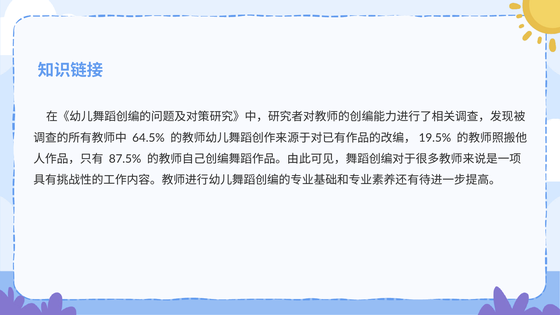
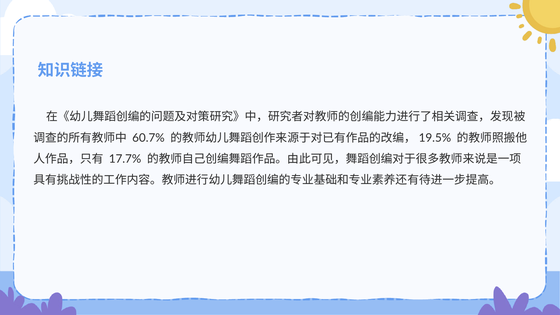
64.5%: 64.5% -> 60.7% (148, 138)
87.5%: 87.5% -> 17.7% (125, 159)
